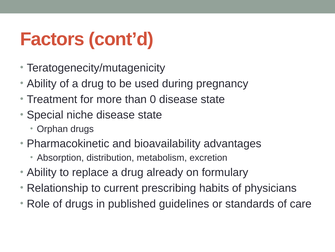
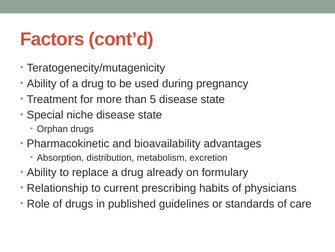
0: 0 -> 5 (153, 99)
